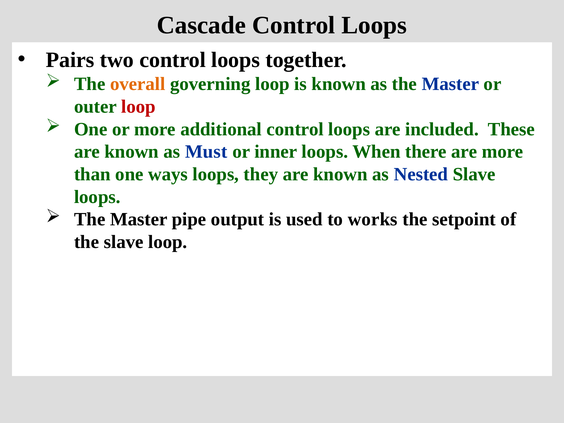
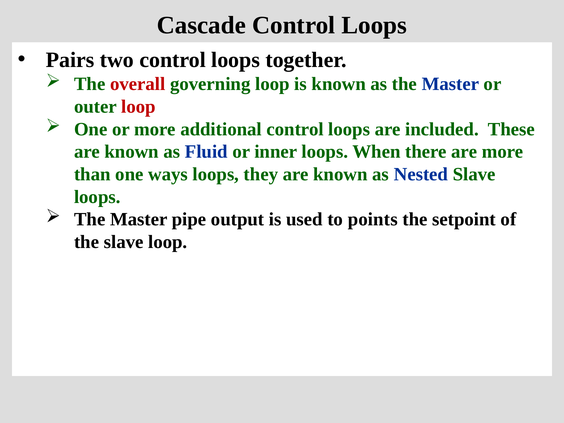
overall colour: orange -> red (138, 84)
Must: Must -> Fluid (206, 152)
works: works -> points (373, 219)
